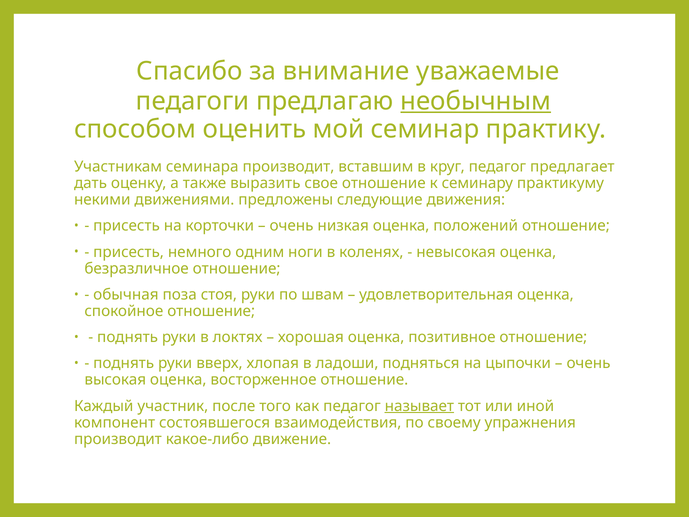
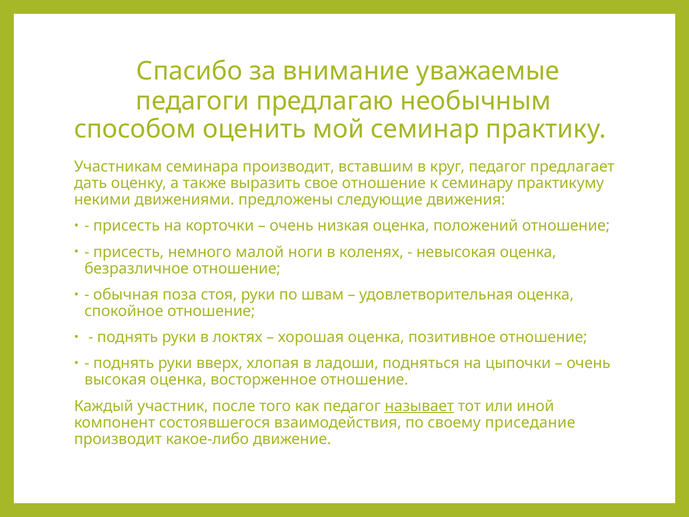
необычным underline: present -> none (476, 101)
одним: одним -> малой (260, 252)
упражнения: упражнения -> приседание (530, 422)
